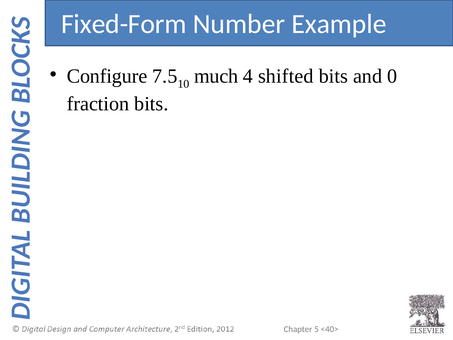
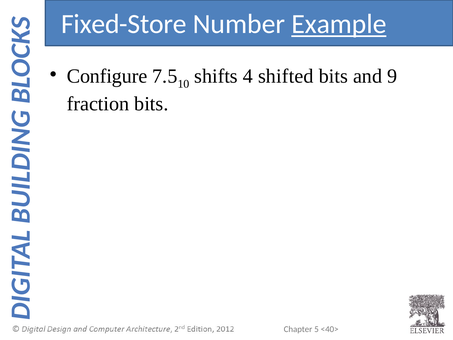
Fixed-Form: Fixed-Form -> Fixed-Store (124, 24)
Example underline: none -> present (339, 24)
much: much -> shifts (216, 76)
0: 0 -> 9 (392, 76)
